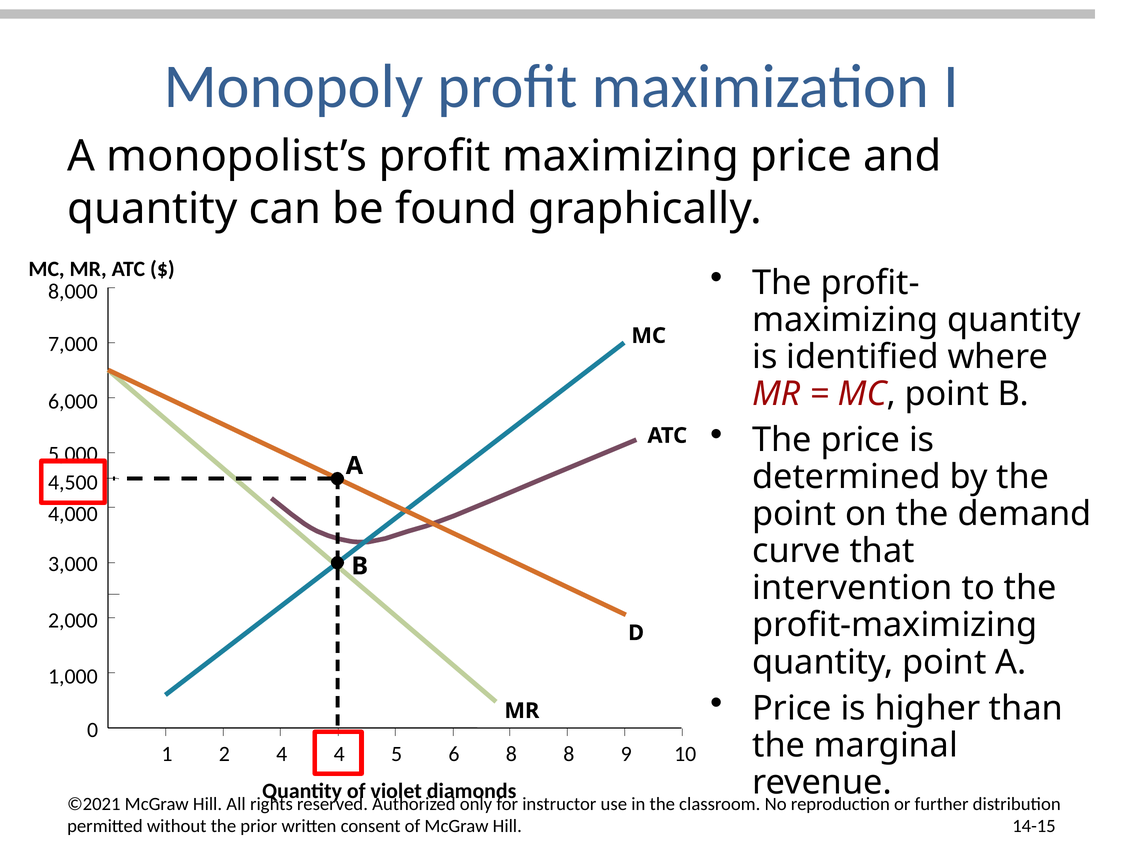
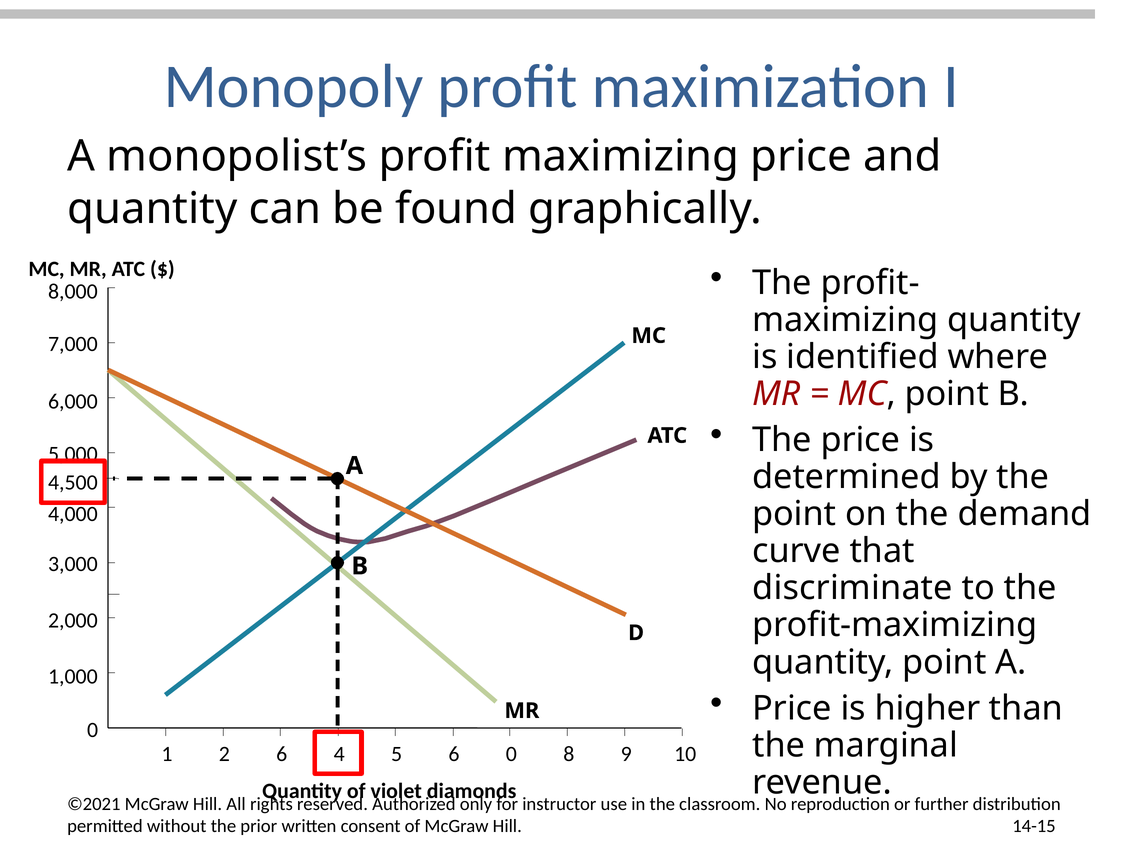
intervention: intervention -> discriminate (853, 588)
2 4: 4 -> 6 (282, 754)
6 8: 8 -> 0 (511, 754)
